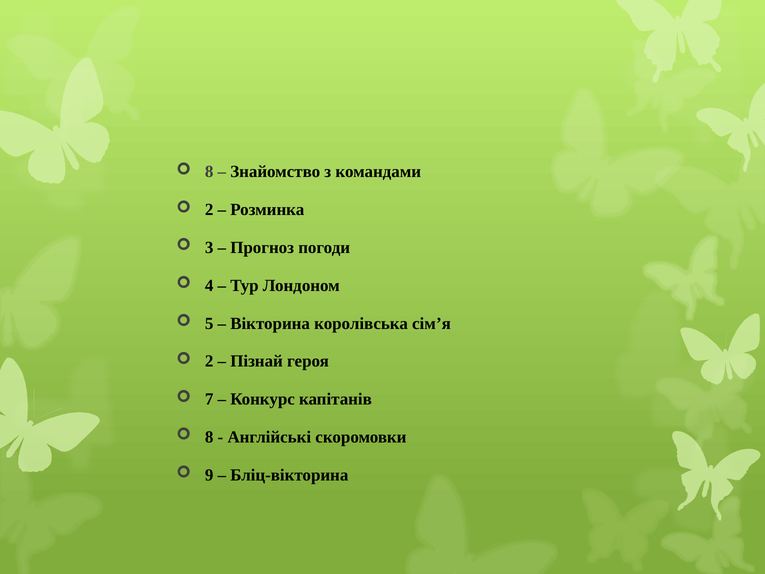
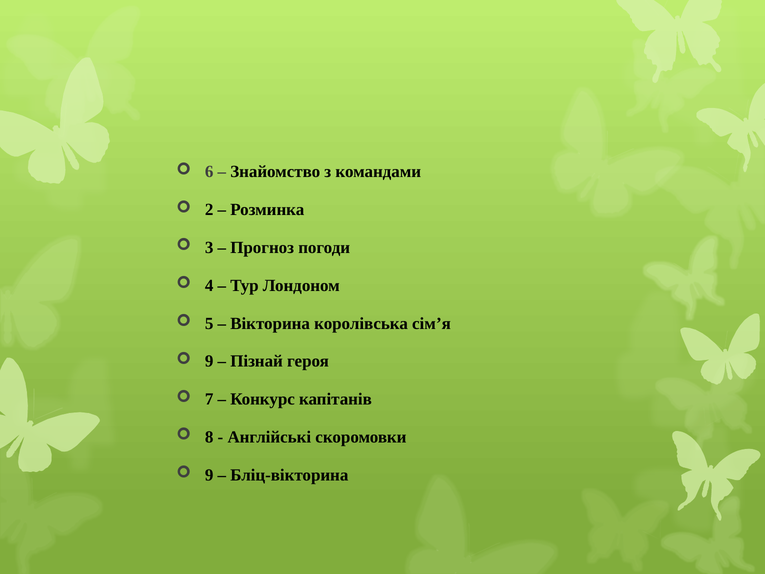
8: 8 -> 6 (209, 172)
2: 2 -> 9 (209, 361)
